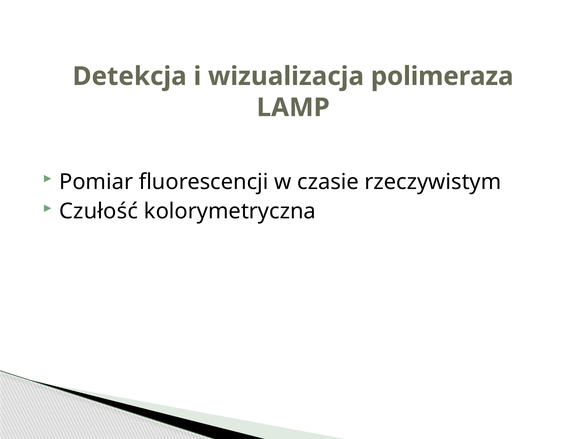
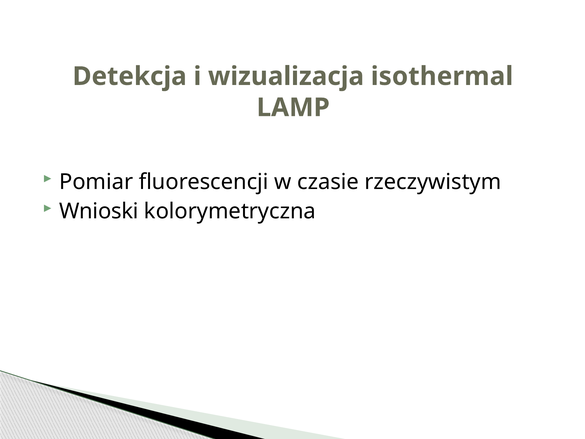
polimeraza: polimeraza -> isothermal (442, 76)
Czułość: Czułość -> Wnioski (99, 211)
